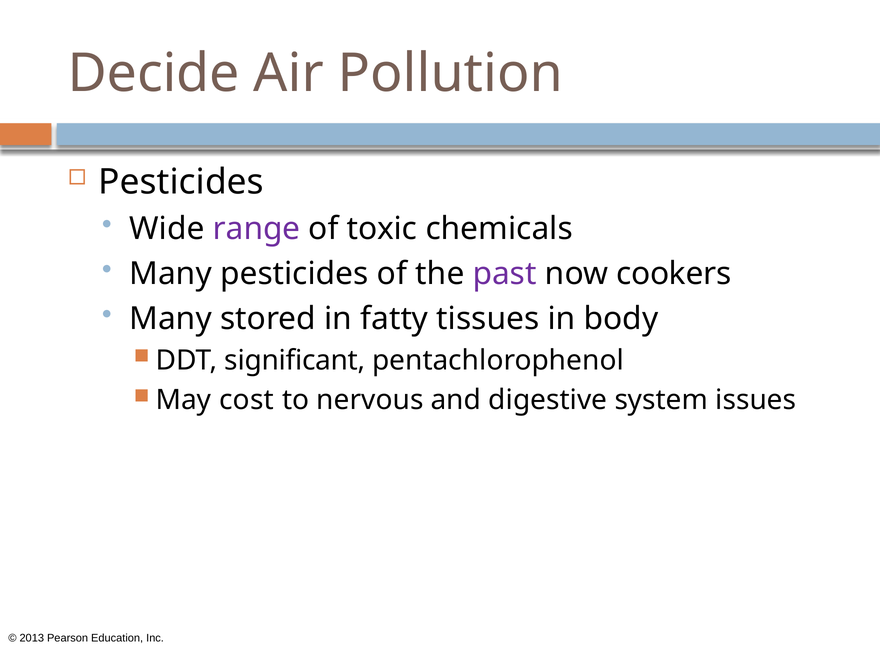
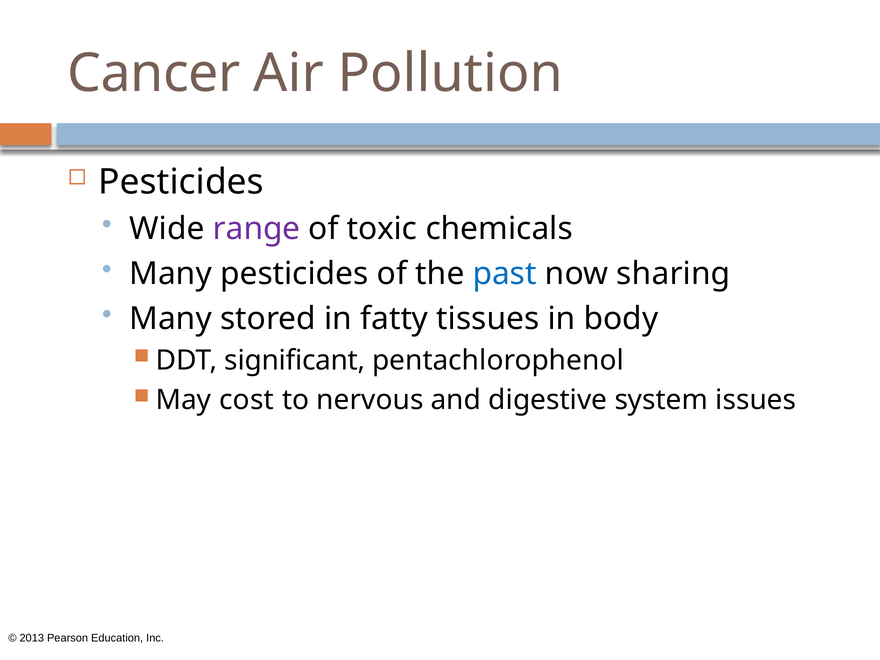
Decide: Decide -> Cancer (154, 73)
past colour: purple -> blue (505, 274)
cookers: cookers -> sharing (674, 274)
